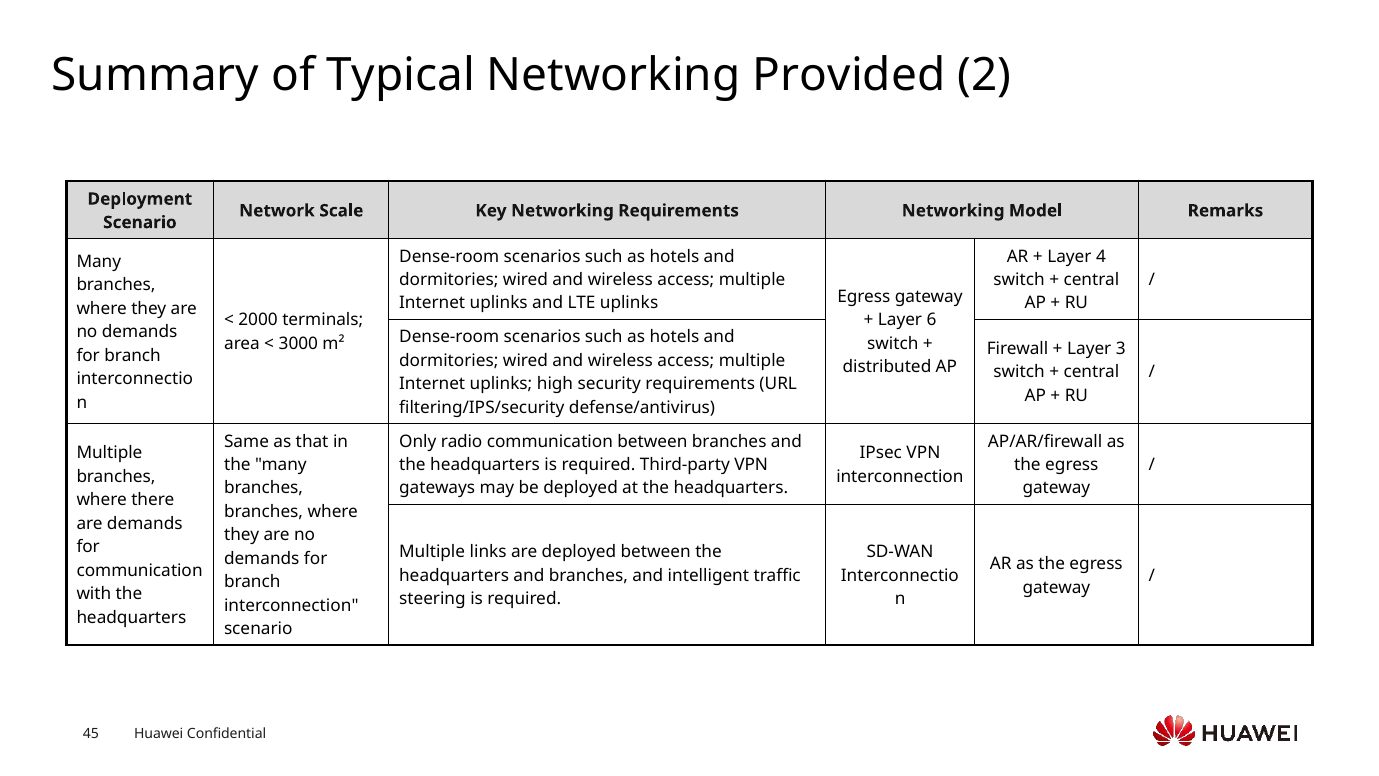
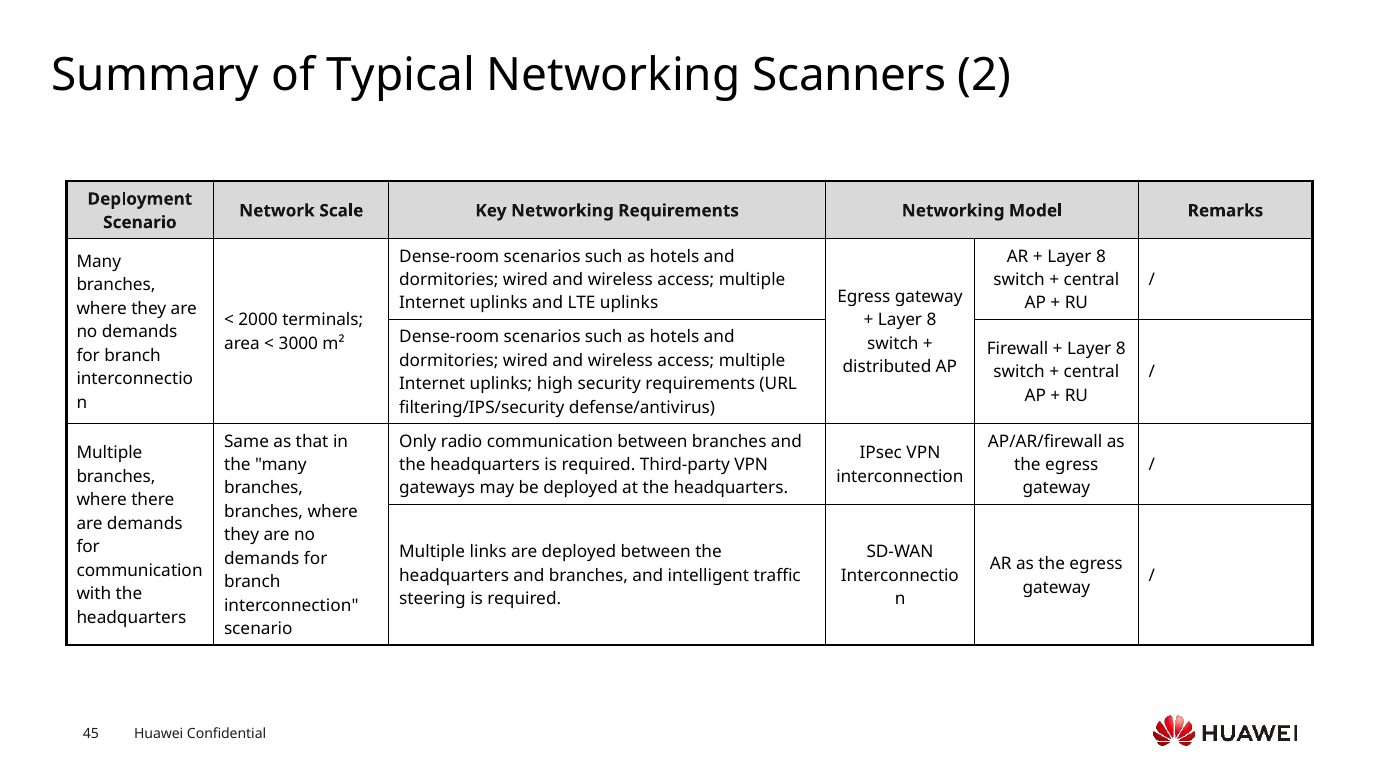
Provided: Provided -> Scanners (849, 75)
4: 4 -> 8 (1101, 256)
6: 6 -> 8 (932, 320)
3: 3 -> 8 (1121, 349)
